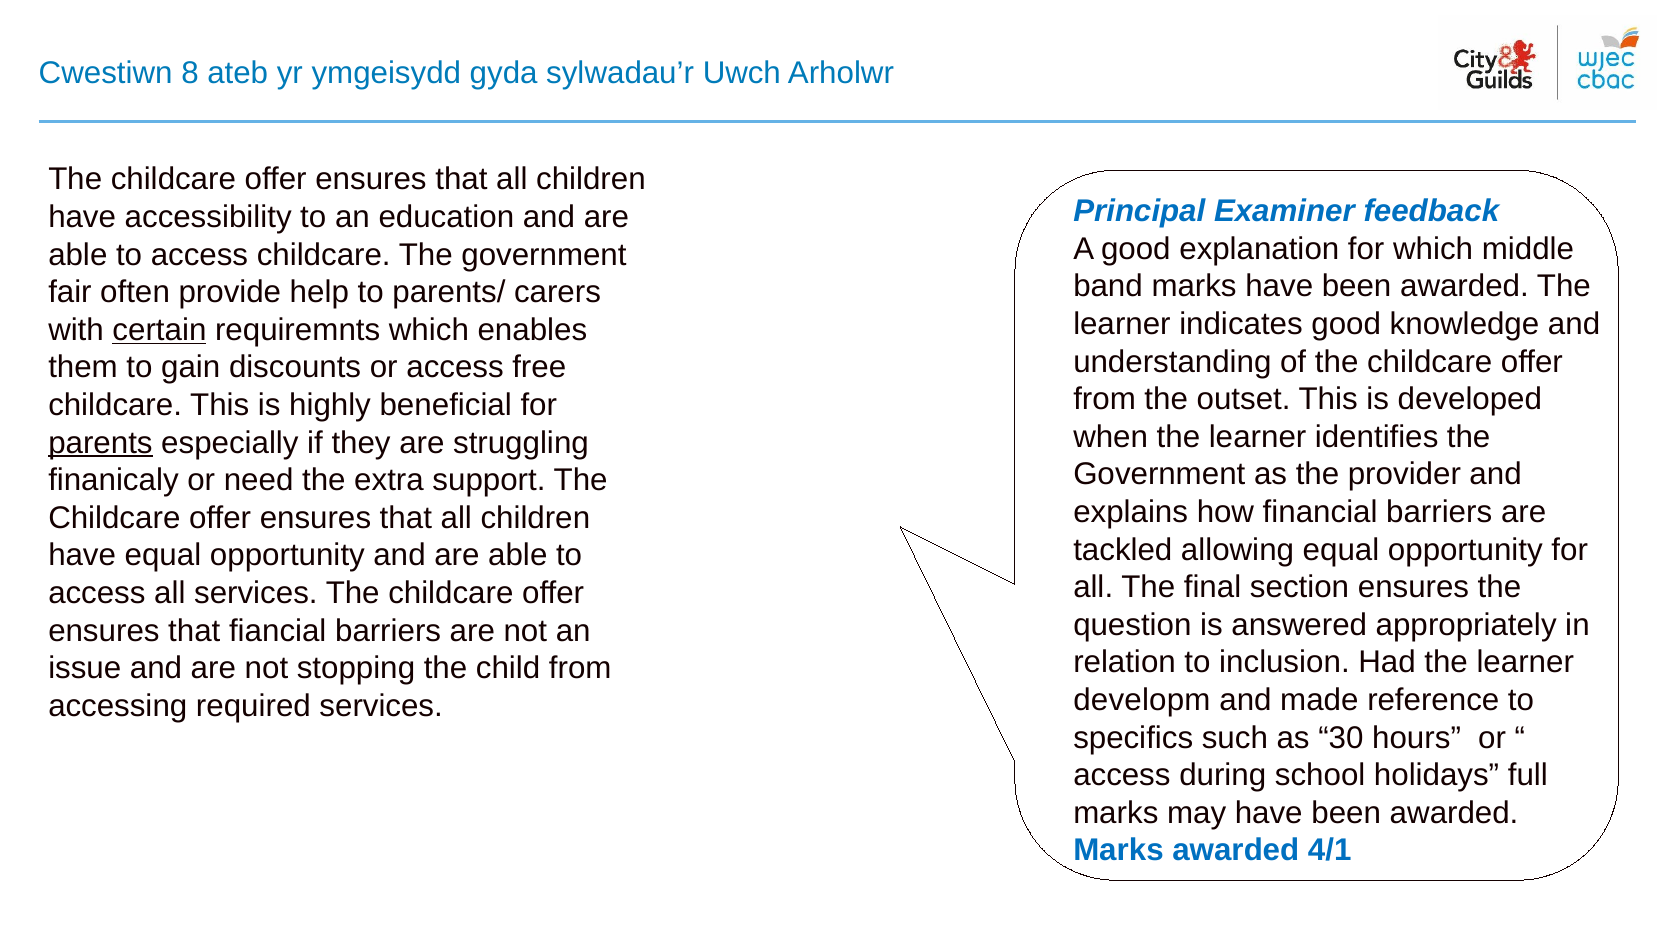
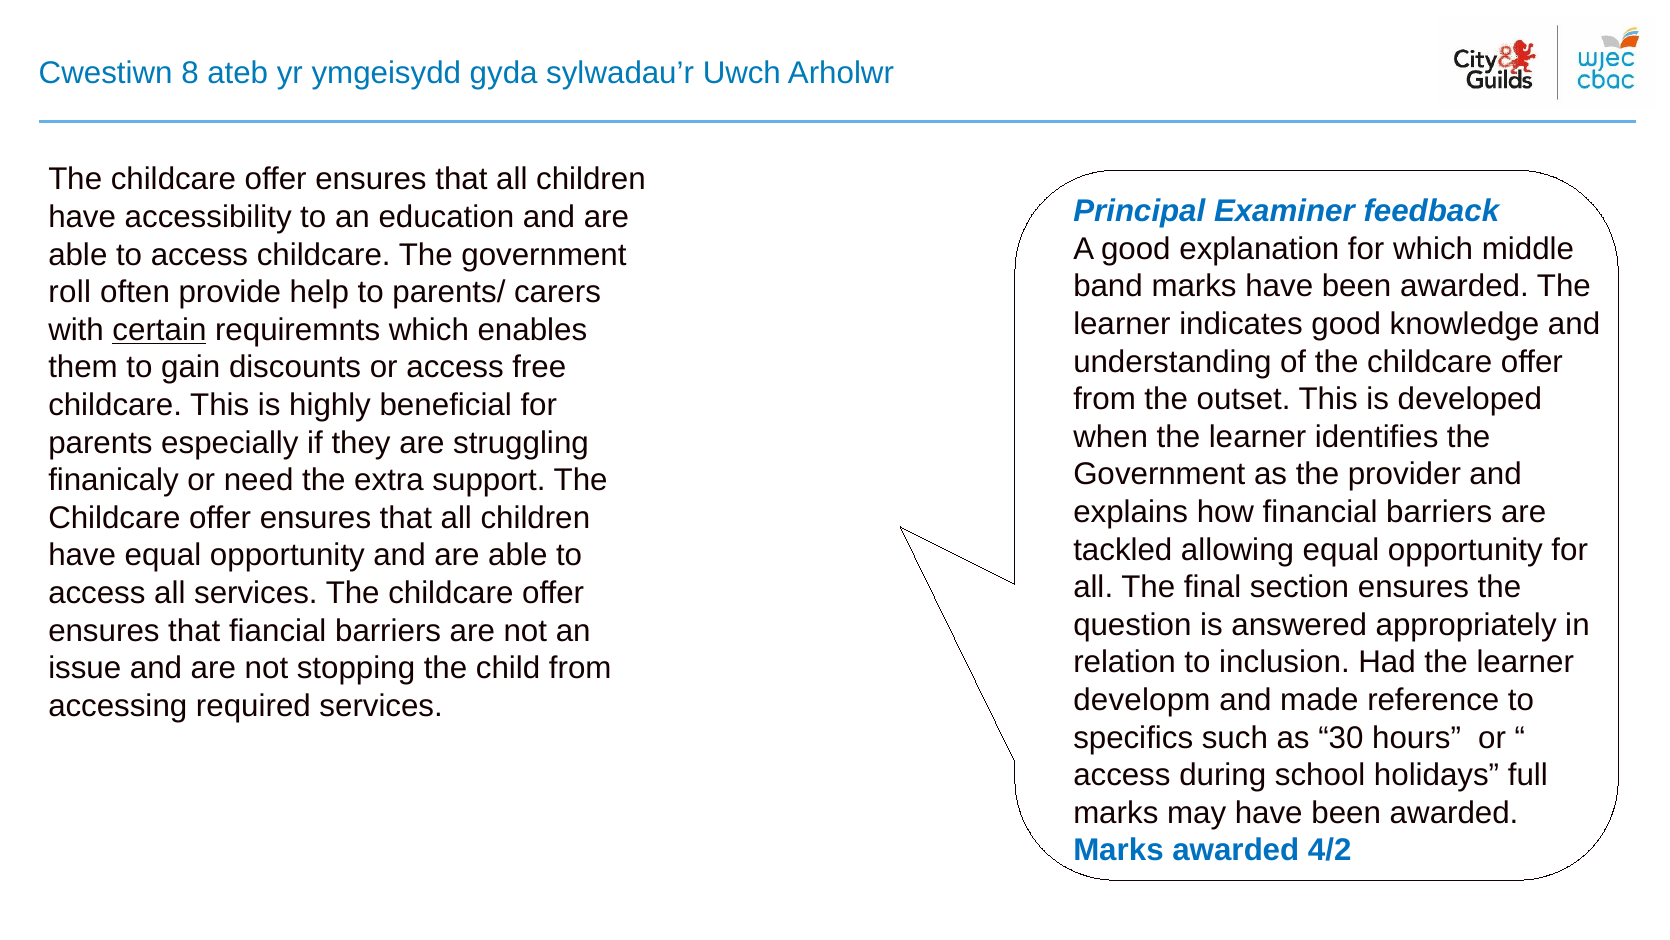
fair: fair -> roll (70, 292)
parents underline: present -> none (100, 443)
4/1: 4/1 -> 4/2 (1330, 850)
